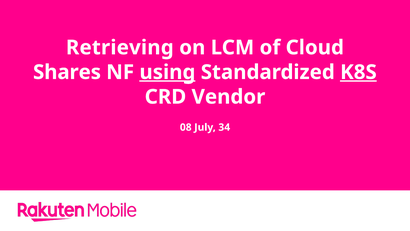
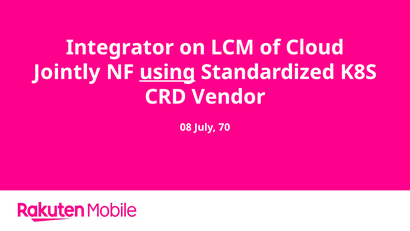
Retrieving: Retrieving -> Integrator (120, 48)
Shares: Shares -> Jointly (67, 72)
K8S underline: present -> none (358, 72)
34: 34 -> 70 (224, 127)
